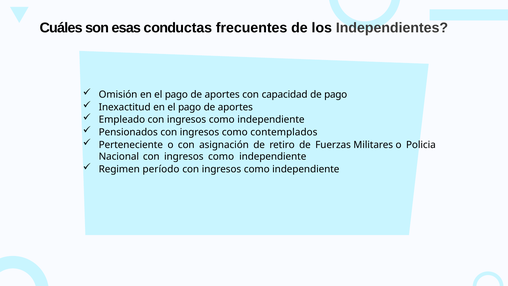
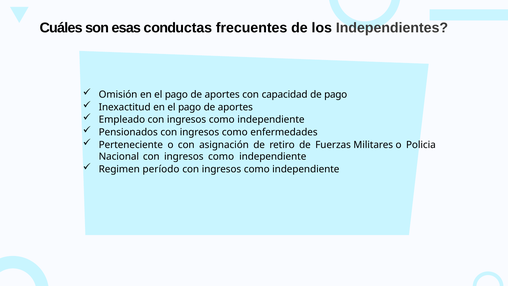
contemplados: contemplados -> enfermedades (284, 132)
